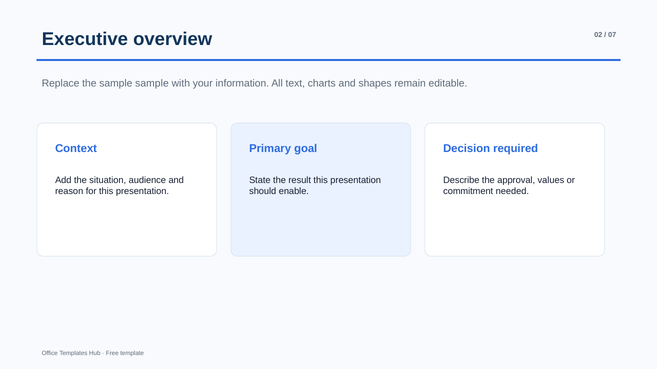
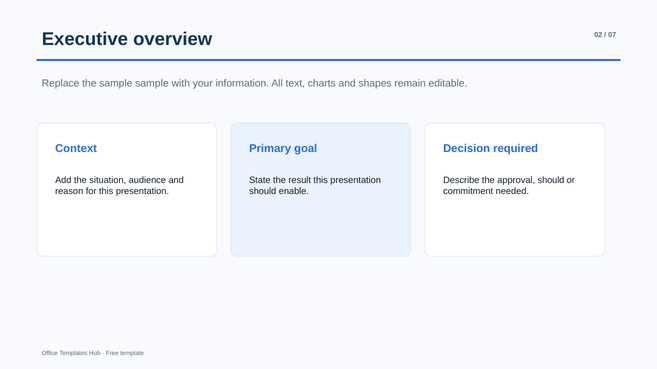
approval values: values -> should (551, 181)
